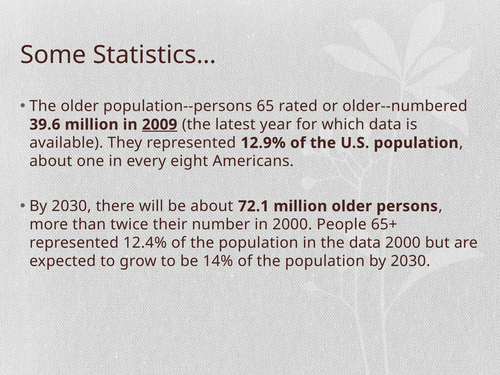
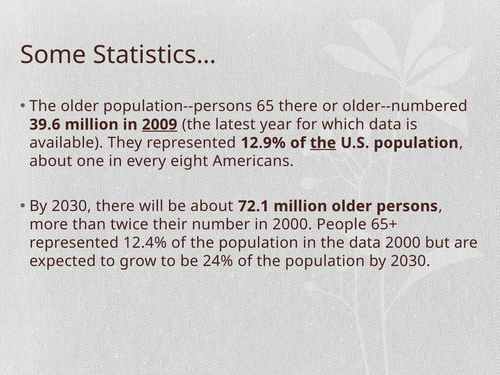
65 rated: rated -> there (298, 106)
the underline: none -> present (323, 143)
14%: 14% -> 24% (218, 261)
